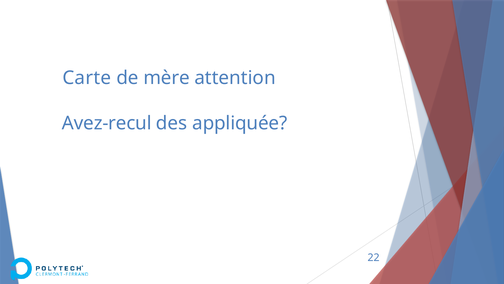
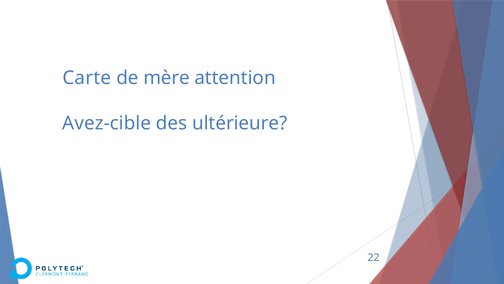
Avez-recul: Avez-recul -> Avez-cible (107, 123)
appliquée: appliquée -> ultérieure (240, 123)
